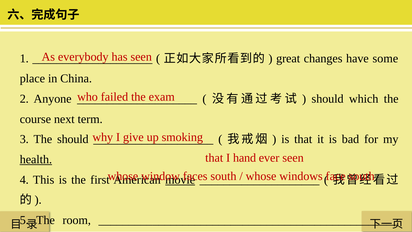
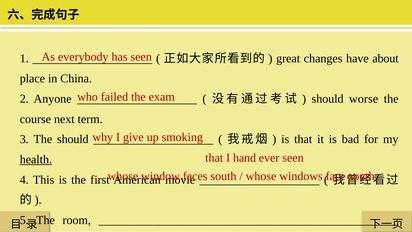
some: some -> about (385, 58)
which: which -> worse (364, 99)
movie underline: present -> none (180, 180)
